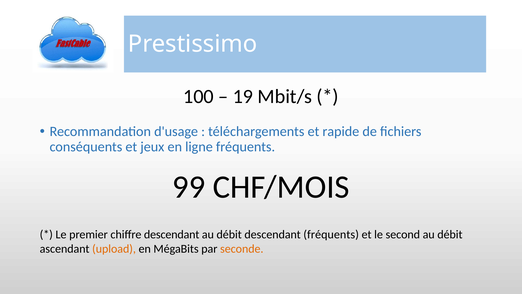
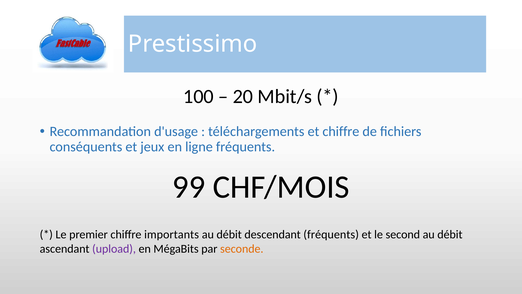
19: 19 -> 20 (243, 96)
et rapide: rapide -> chiffre (341, 131)
chiffre descendant: descendant -> importants (172, 234)
upload colour: orange -> purple (114, 249)
